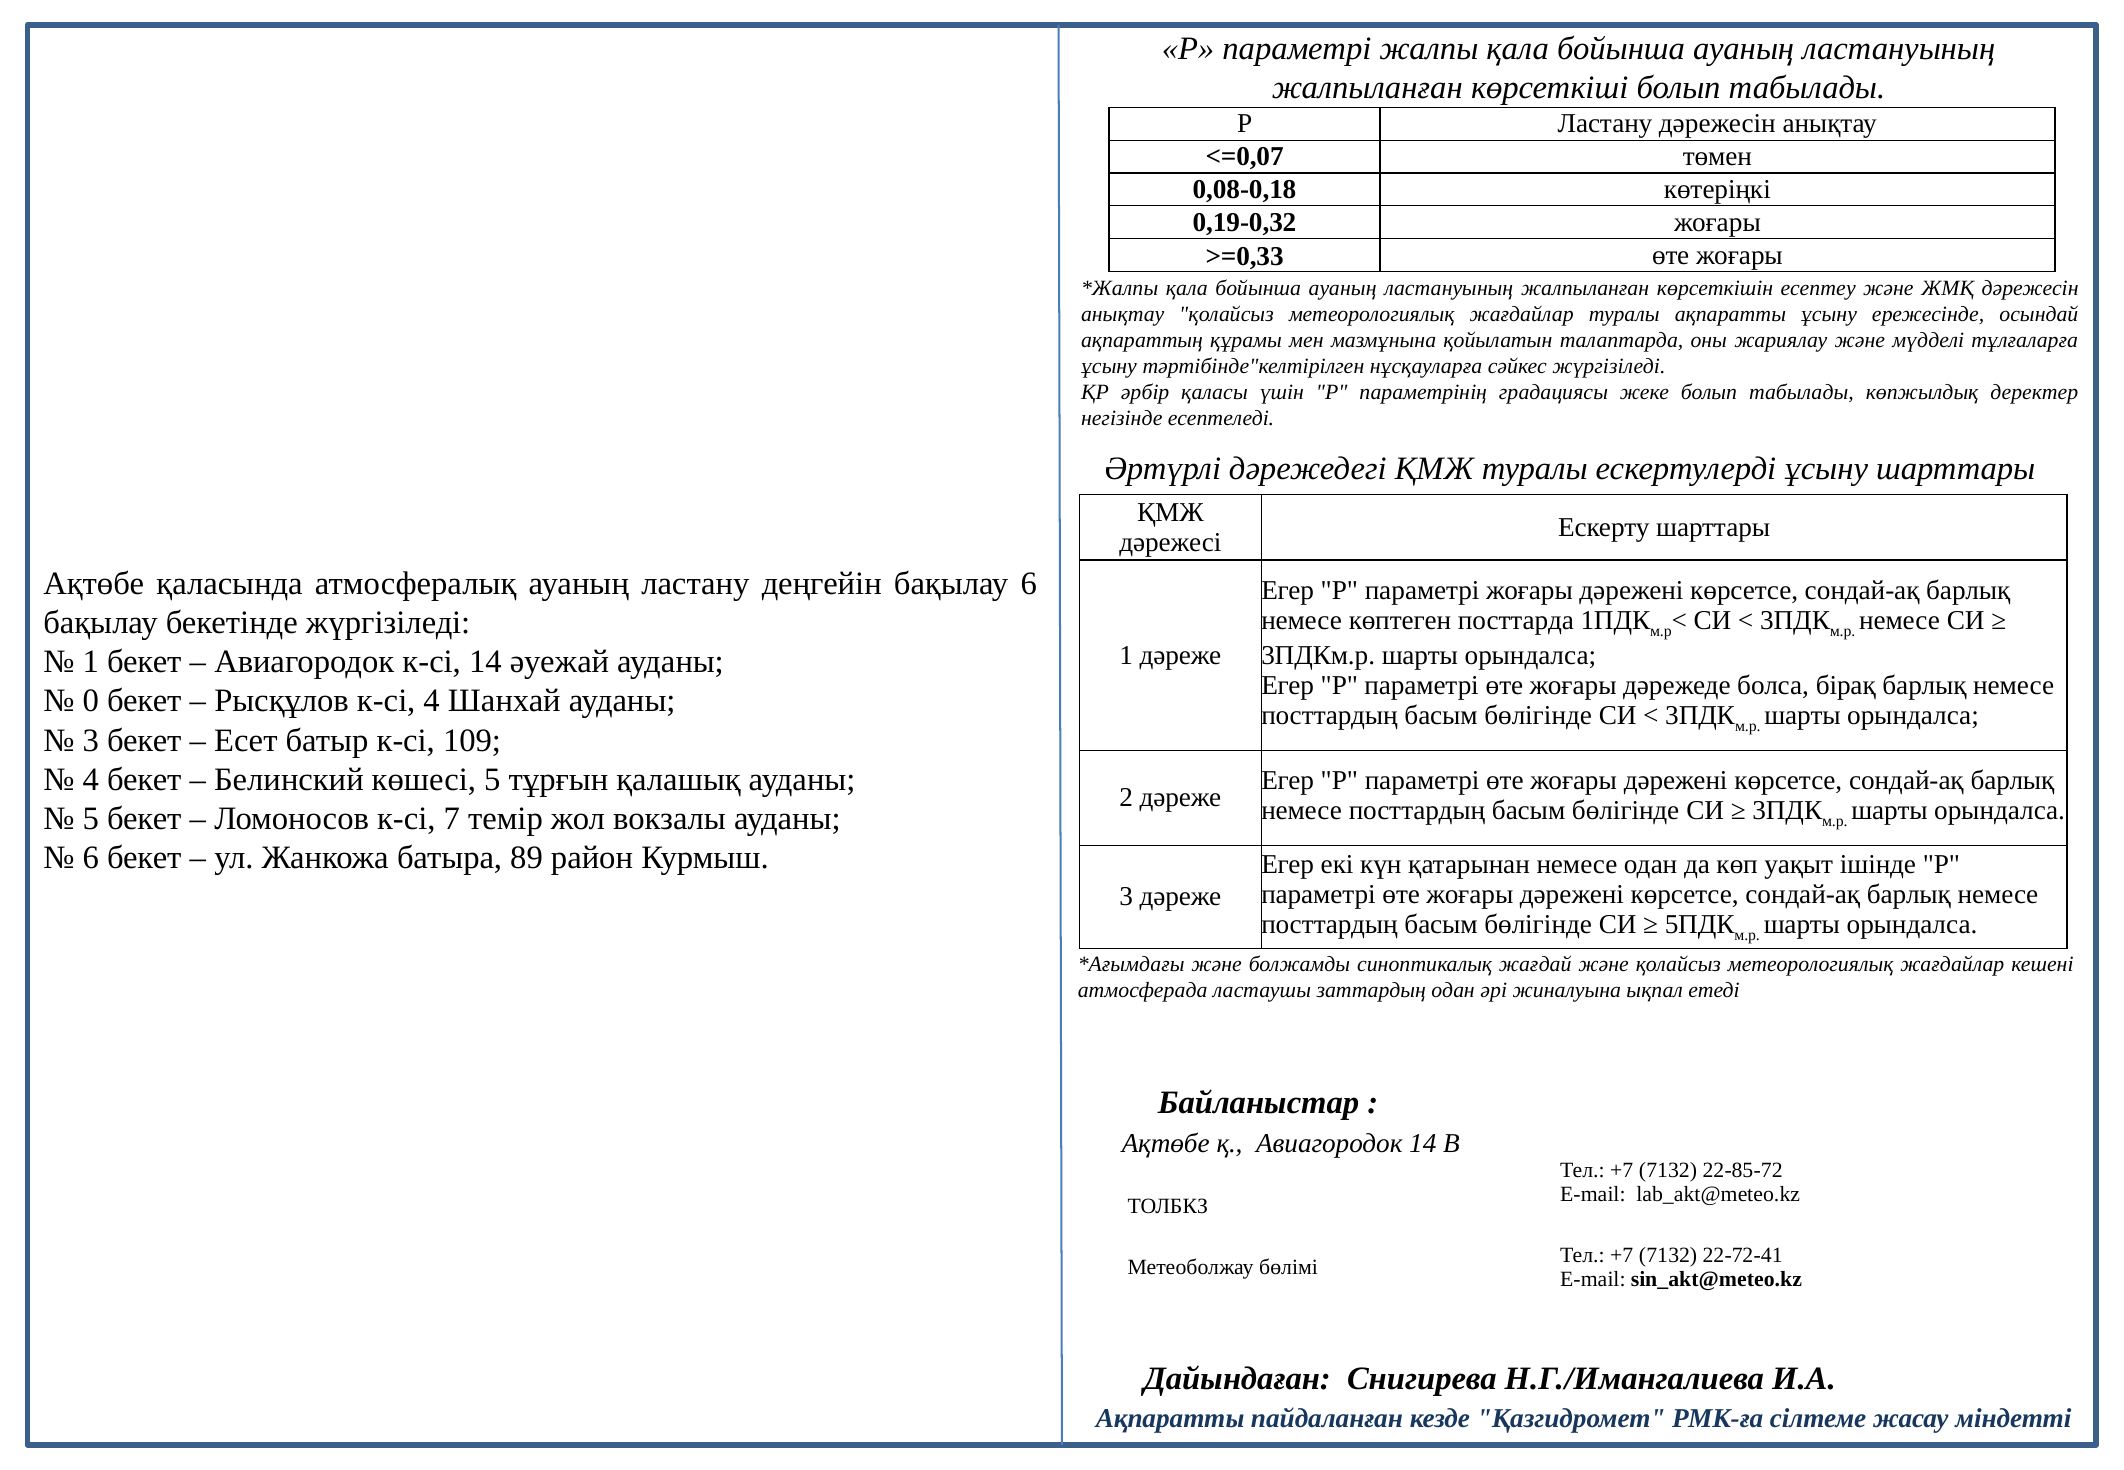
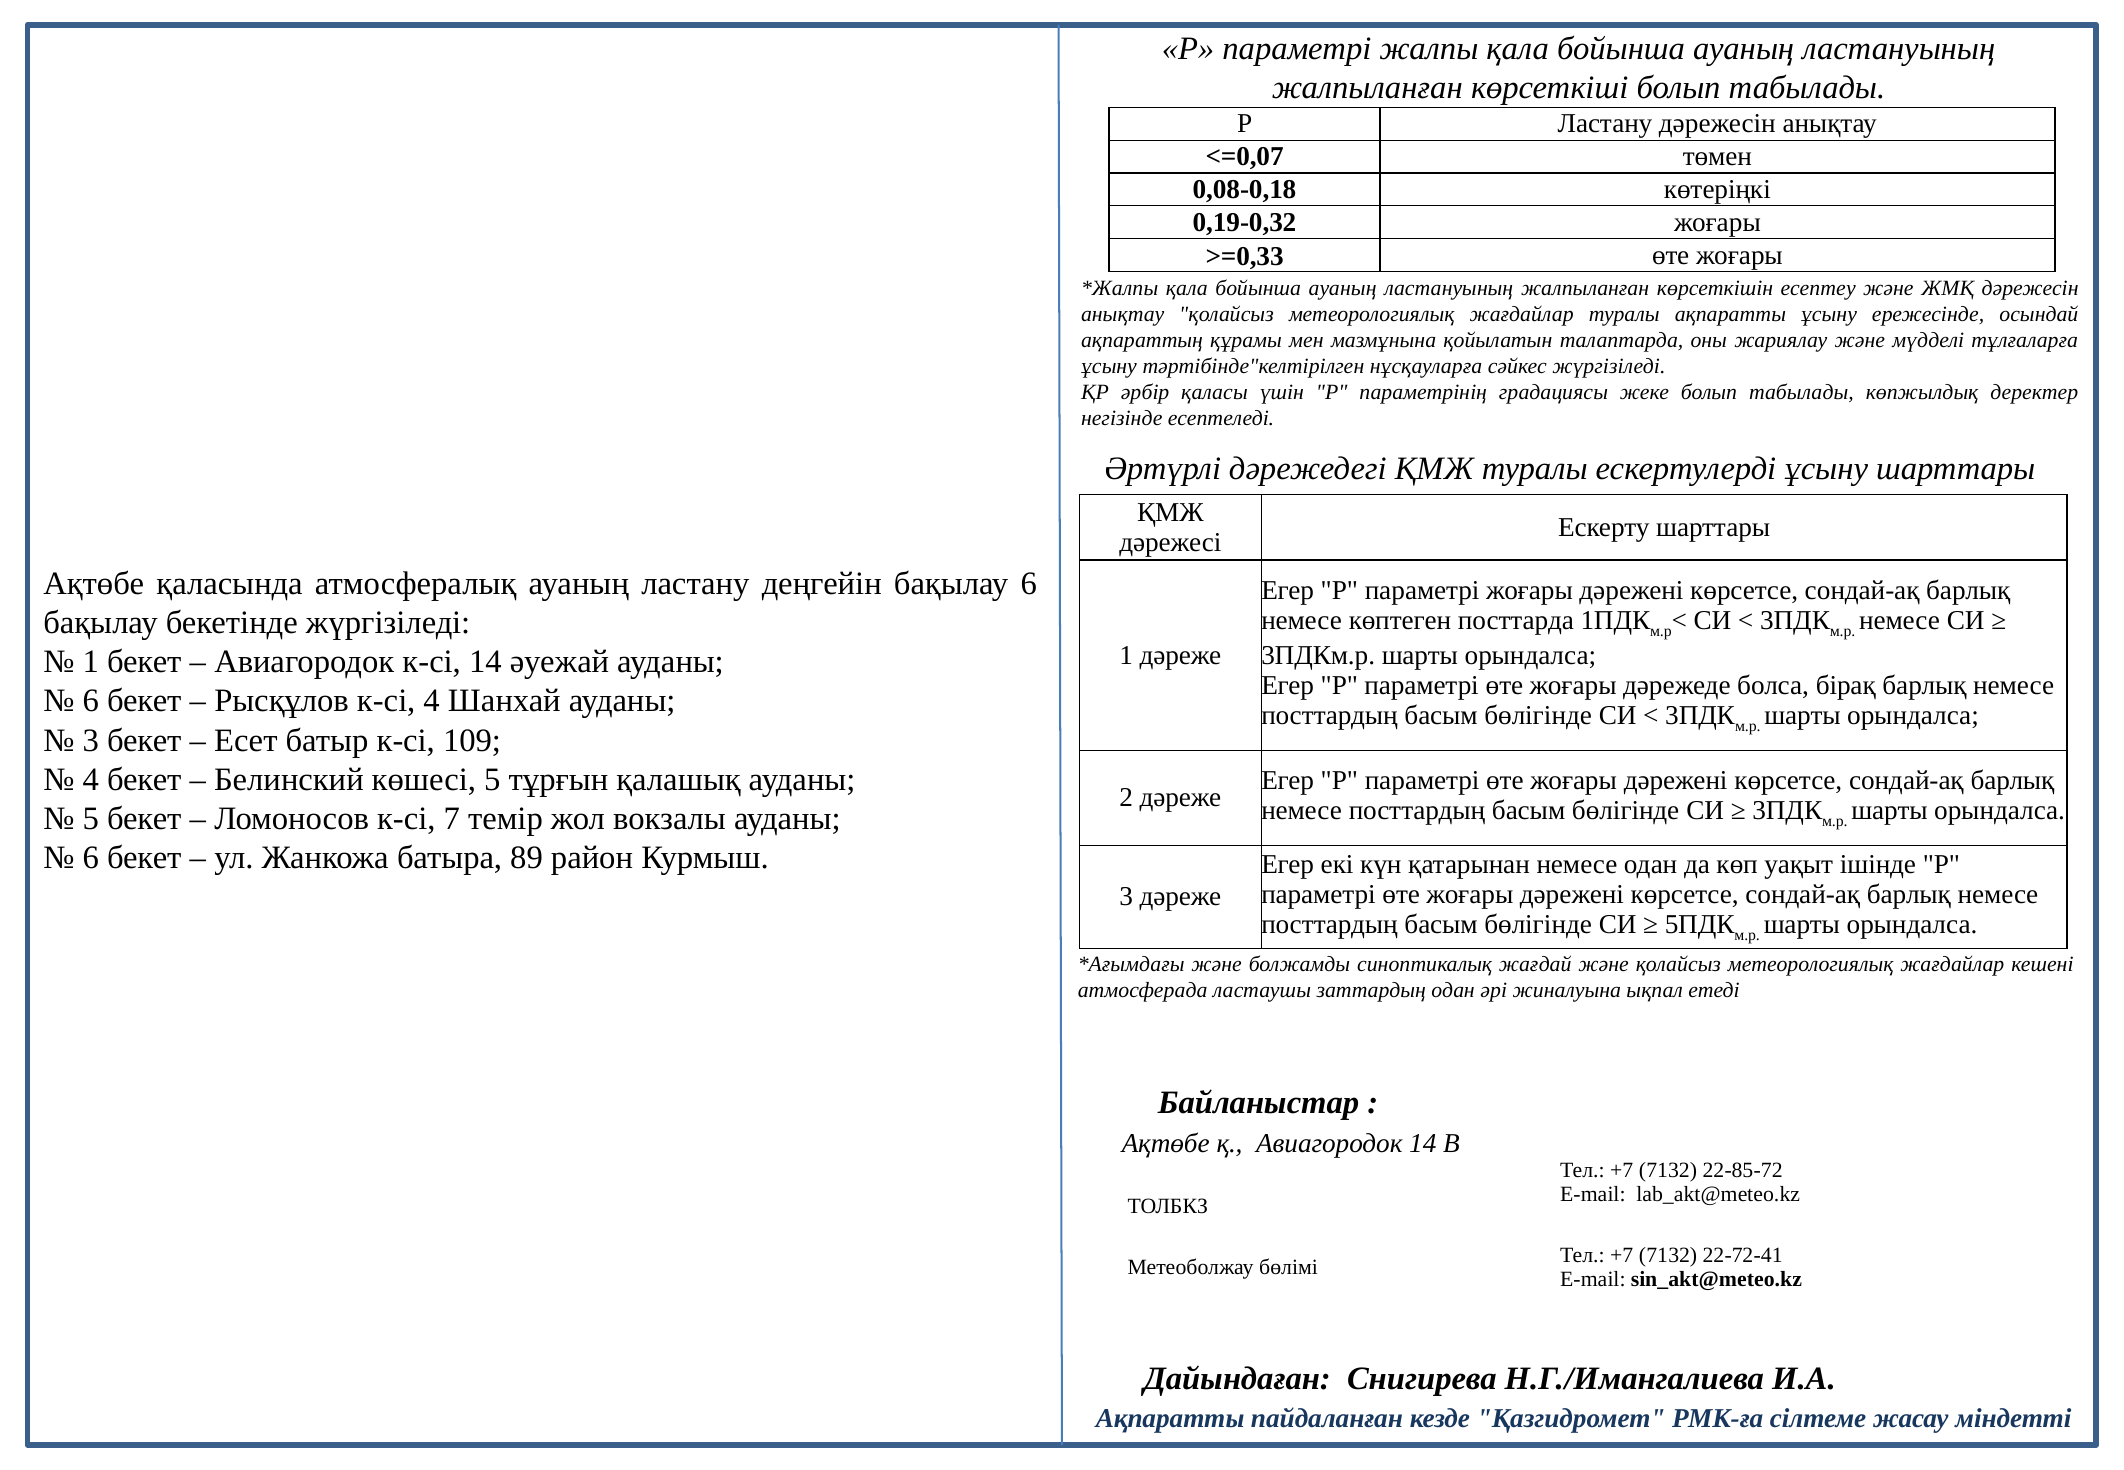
0: 0 -> 6 (91, 701)
